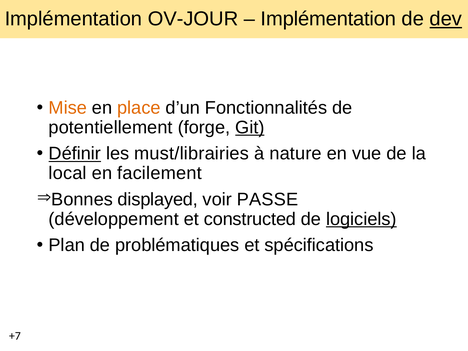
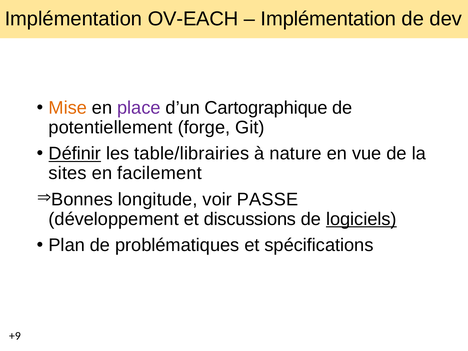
OV-JOUR: OV-JOUR -> OV-EACH (193, 19)
dev underline: present -> none (446, 19)
place colour: orange -> purple (139, 108)
Fonctionnalités: Fonctionnalités -> Cartographique (266, 108)
Git underline: present -> none (250, 127)
must/librairies: must/librairies -> table/librairies (192, 154)
local: local -> sites (68, 173)
displayed: displayed -> longitude (158, 199)
constructed: constructed -> discussions (250, 219)
+7: +7 -> +9 (15, 336)
